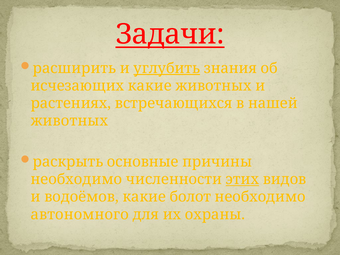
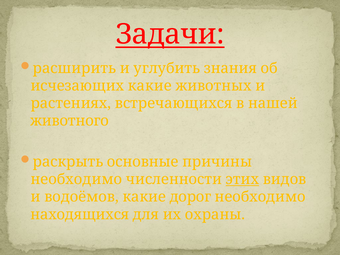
углубить underline: present -> none (167, 68)
животных: животных -> животного (70, 121)
болот: болот -> дорог (190, 197)
автономного: автономного -> находящихся (80, 214)
